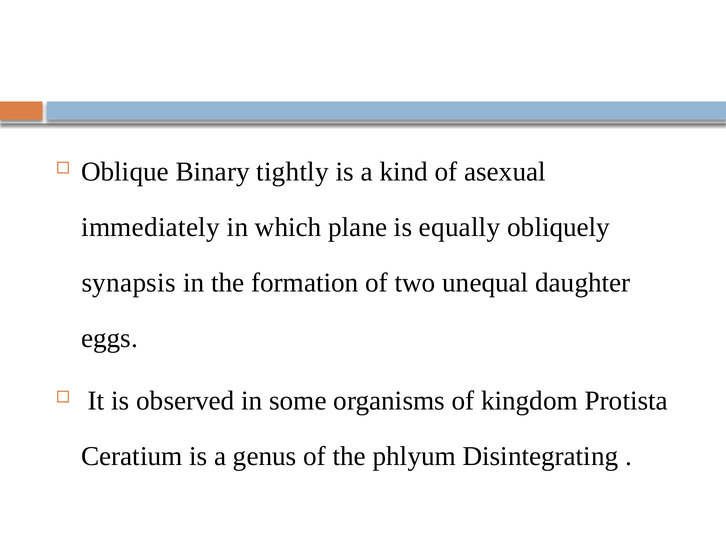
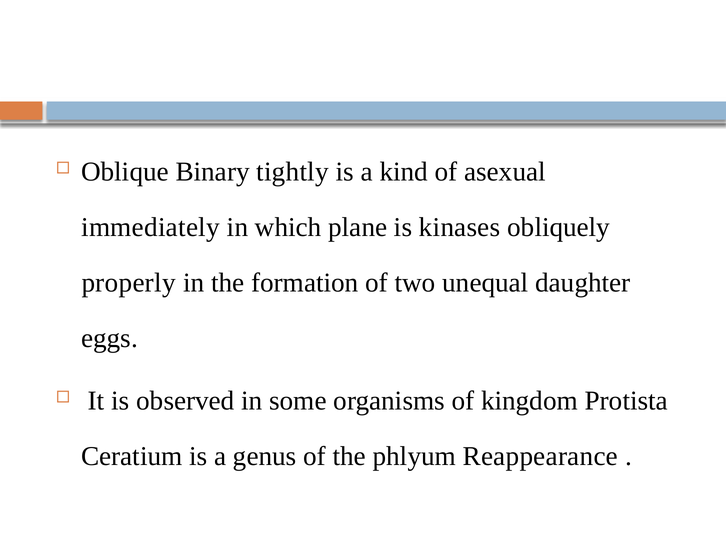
equally: equally -> kinases (460, 227)
synapsis: synapsis -> properly (129, 283)
Disintegrating: Disintegrating -> Reappearance (540, 457)
